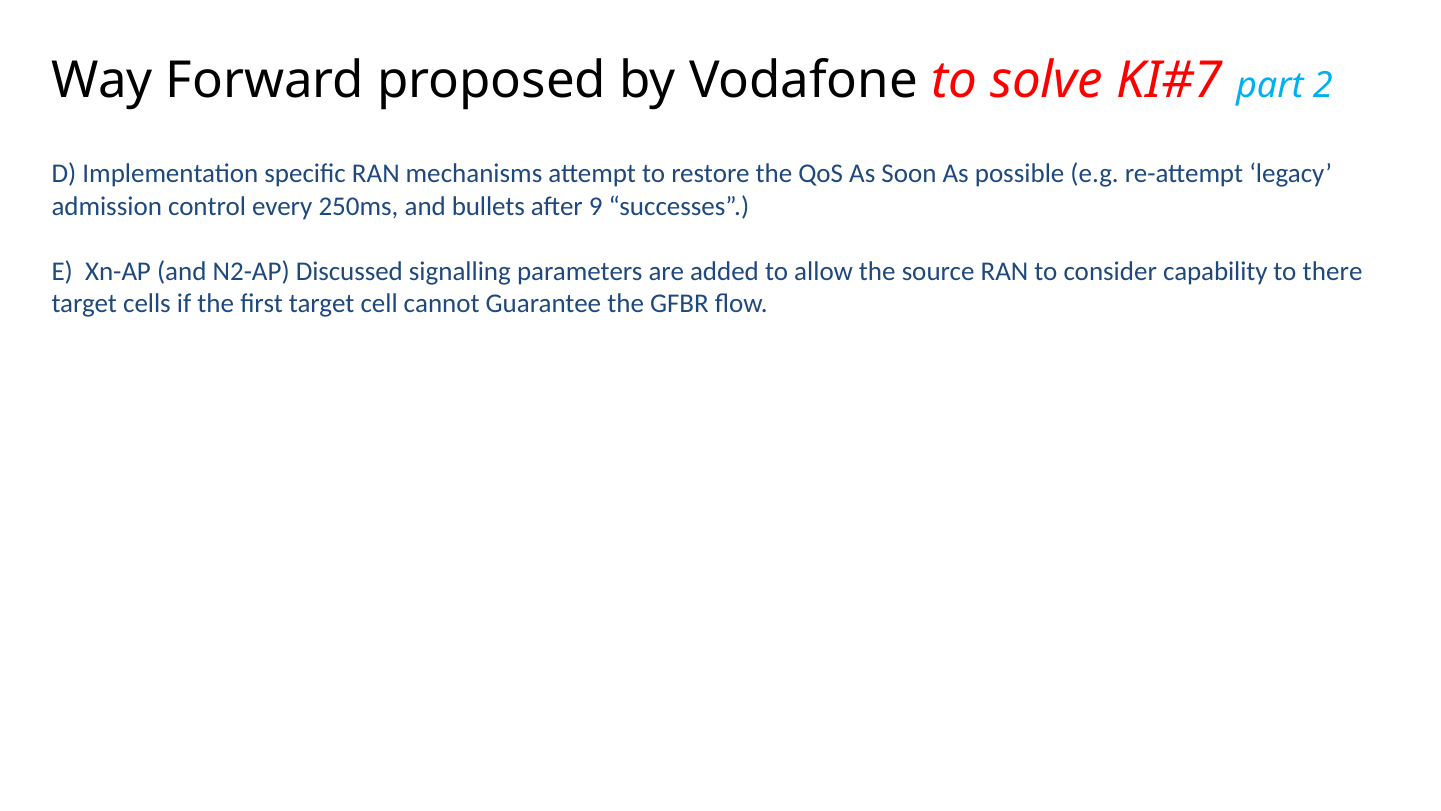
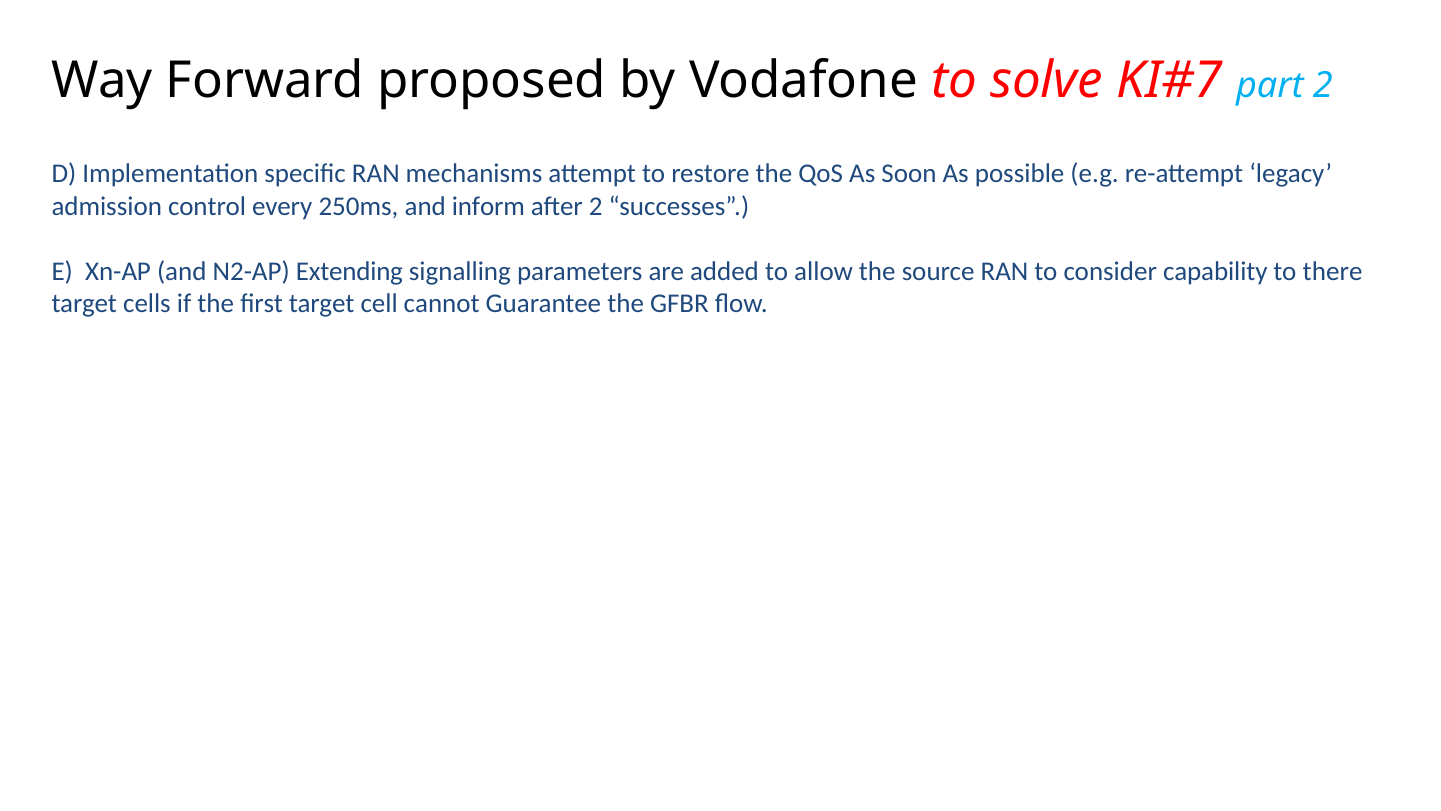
bullets: bullets -> inform (488, 206)
after 9: 9 -> 2 (596, 206)
Discussed: Discussed -> Extending (349, 271)
